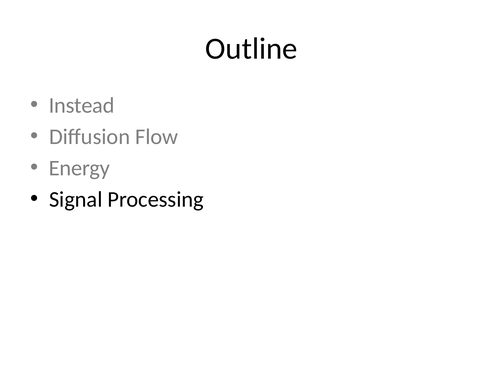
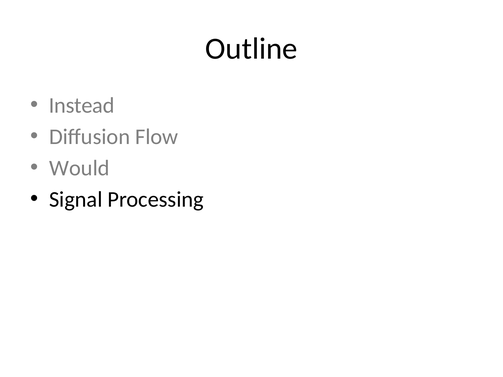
Energy: Energy -> Would (79, 168)
